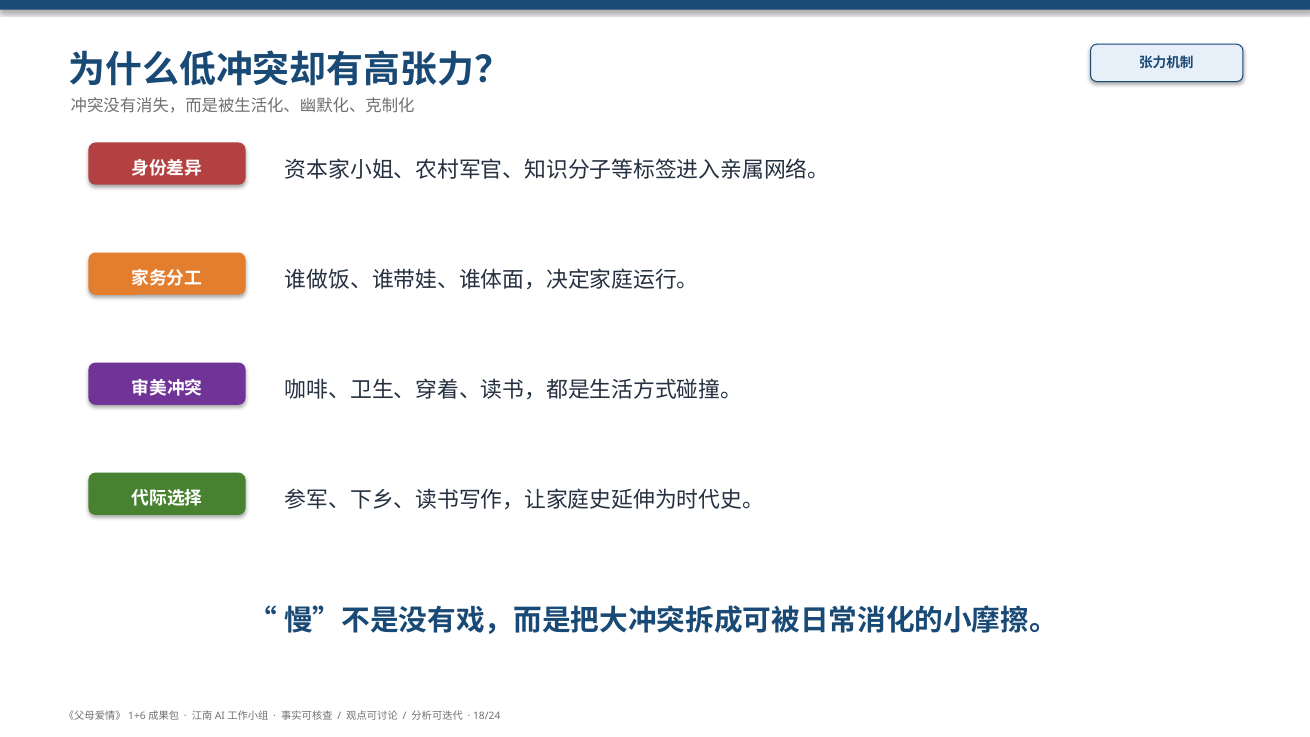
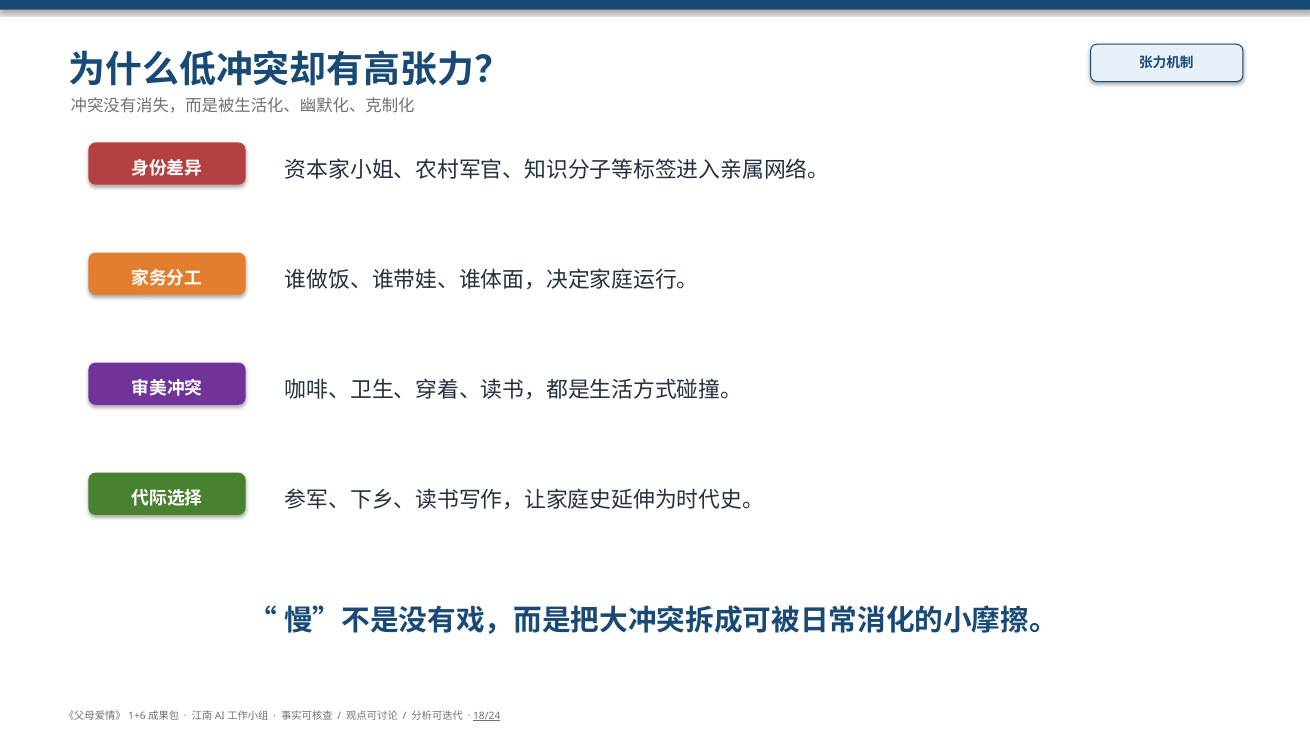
18/24 underline: none -> present (487, 716)
